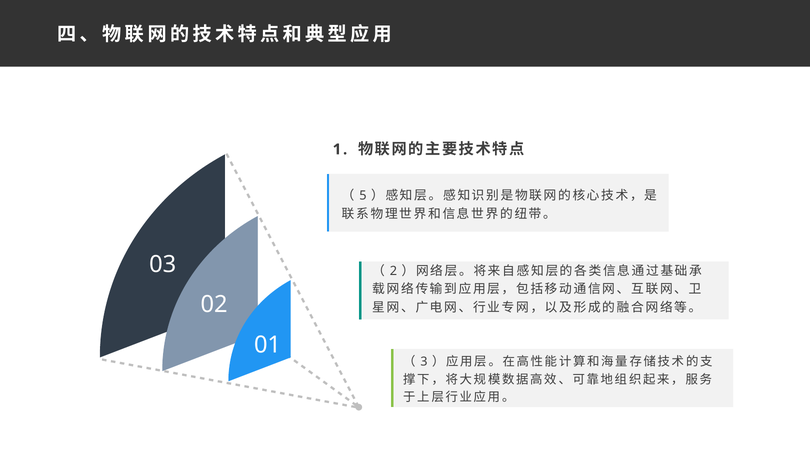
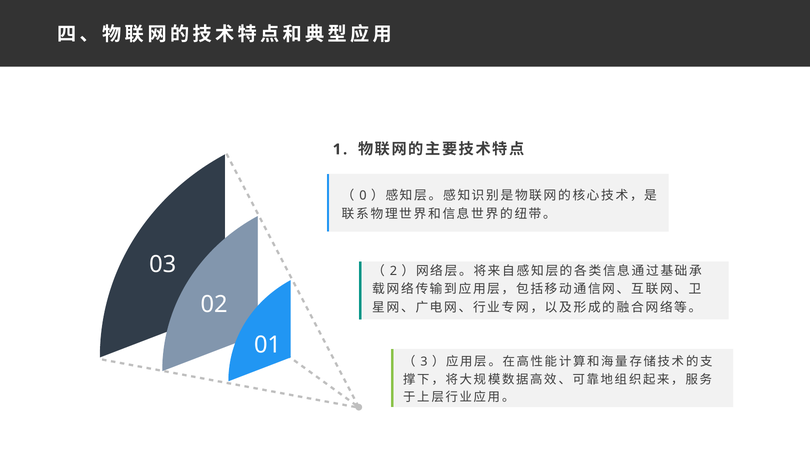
5: 5 -> 0 (363, 195)
